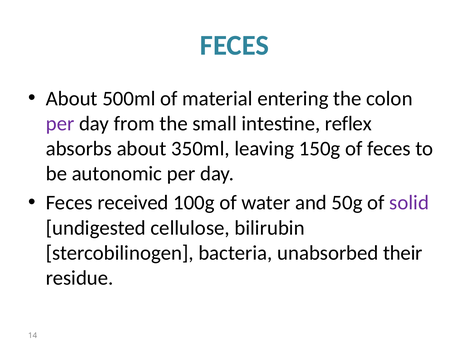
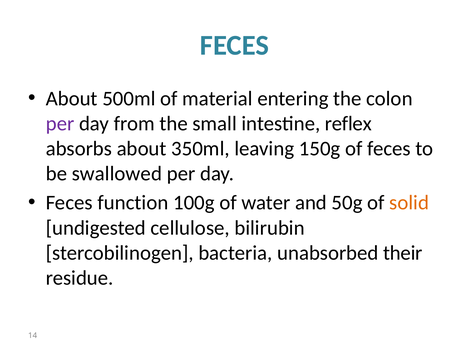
autonomic: autonomic -> swallowed (117, 173)
received: received -> function (133, 203)
solid colour: purple -> orange (409, 203)
